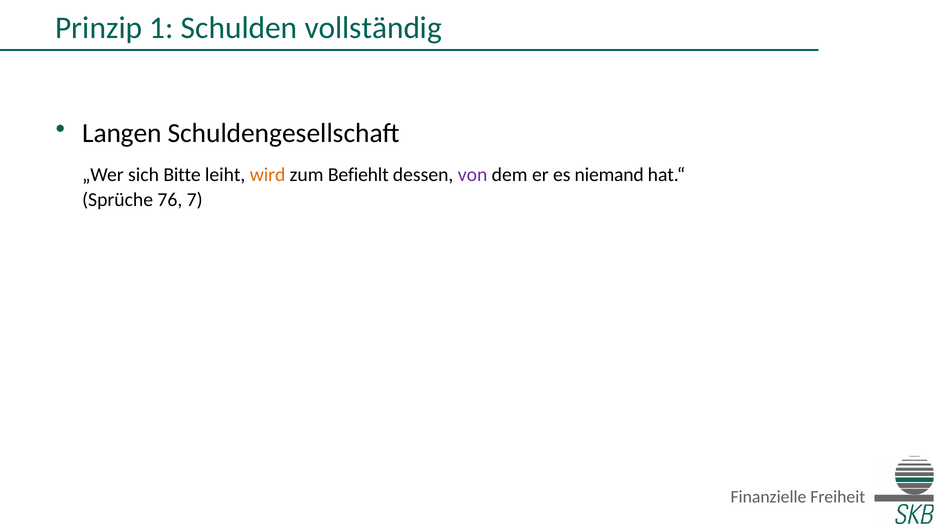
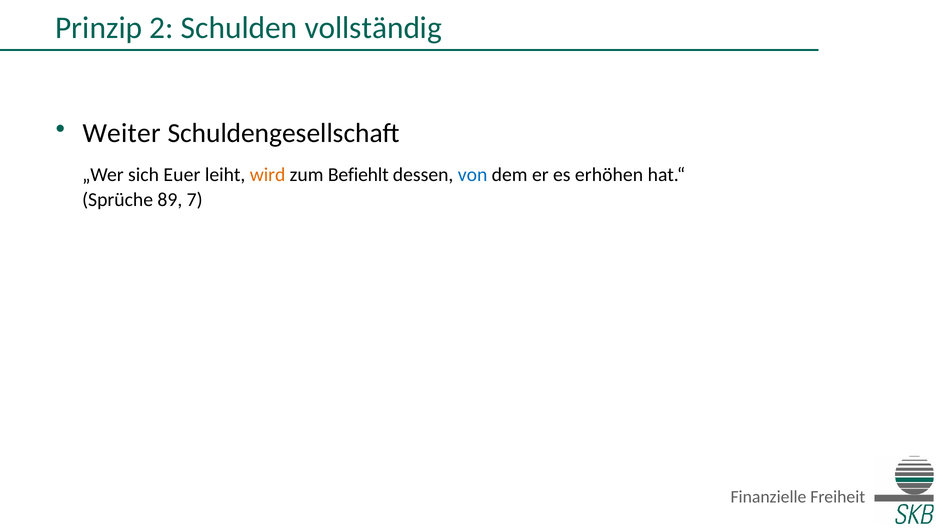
1: 1 -> 2 (162, 28)
Langen: Langen -> Weiter (122, 133)
Bitte: Bitte -> Euer (182, 174)
von colour: purple -> blue (473, 174)
niemand: niemand -> erhöhen (609, 174)
76: 76 -> 89 (170, 200)
